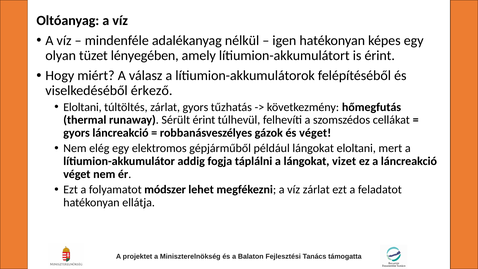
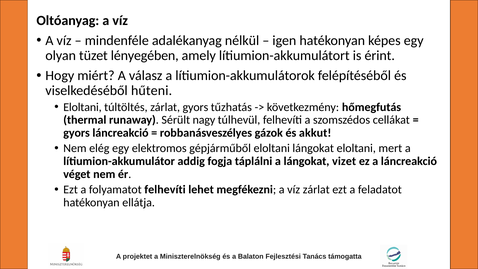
érkező: érkező -> hűteni (152, 91)
Sérült érint: érint -> nagy (204, 120)
és véget: véget -> akkut (315, 133)
gépjárműből például: például -> eloltani (272, 148)
folyamatot módszer: módszer -> felhevíti (165, 189)
